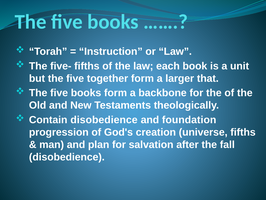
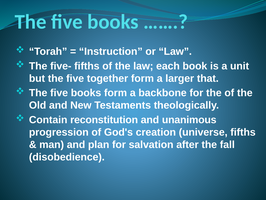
Contain disobedience: disobedience -> reconstitution (104, 120)
foundation: foundation -> unanimous (189, 120)
